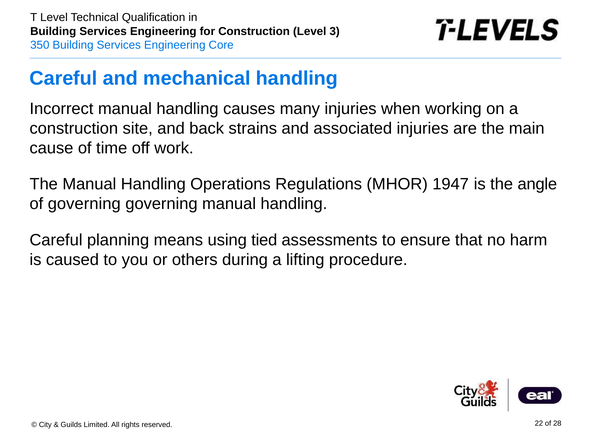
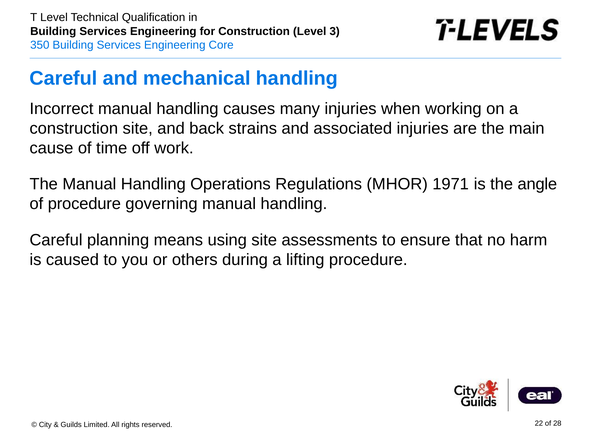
1947: 1947 -> 1971 (451, 184)
of governing: governing -> procedure (84, 204)
using tied: tied -> site (264, 240)
